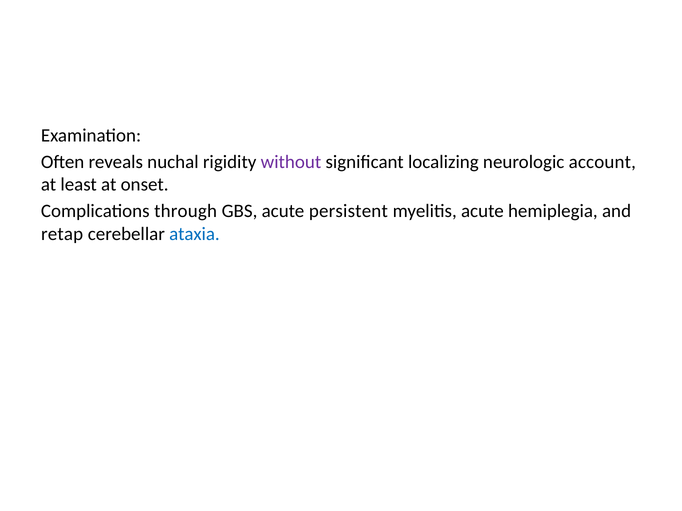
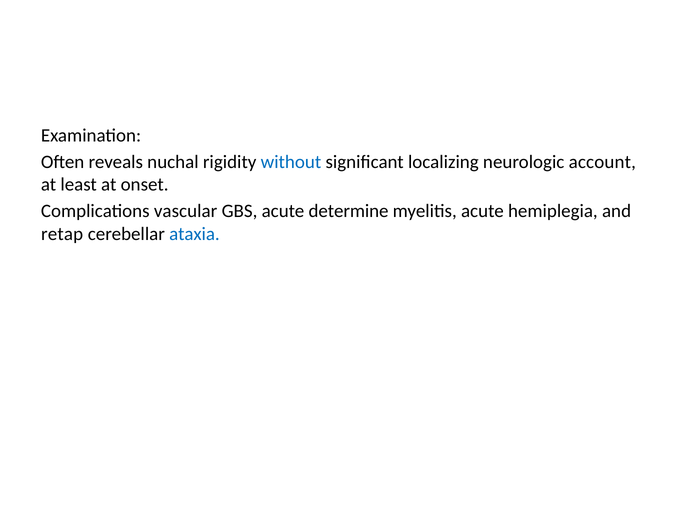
without colour: purple -> blue (291, 162)
through: through -> vascular (186, 211)
persistent: persistent -> determine (349, 211)
